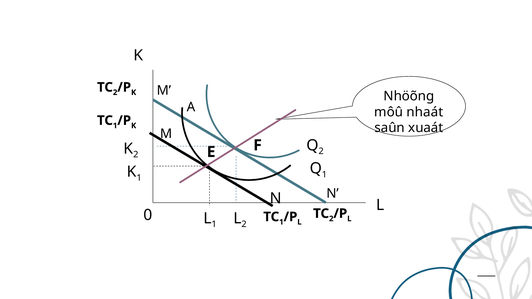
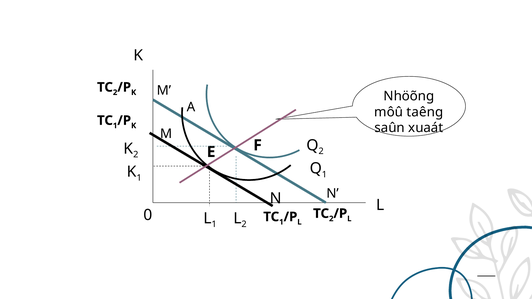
nhaát: nhaát -> taêng (425, 112)
